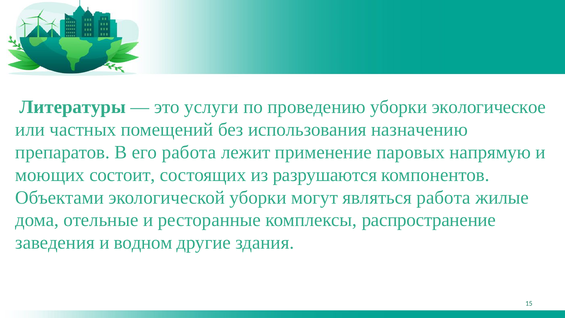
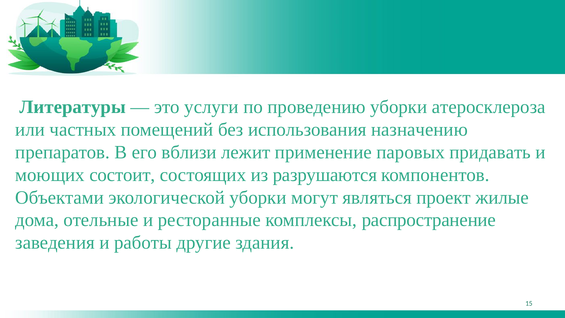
экологическое: экологическое -> атеросклероза (489, 107)
его работа: работа -> вблизи (189, 152)
напрямую: напрямую -> придавать (490, 152)
являться работа: работа -> проект (444, 197)
водном: водном -> работы (143, 243)
